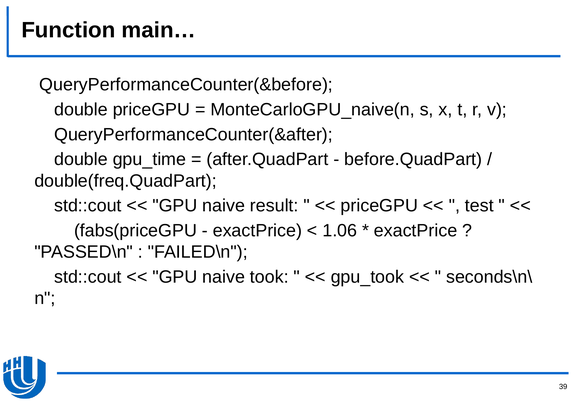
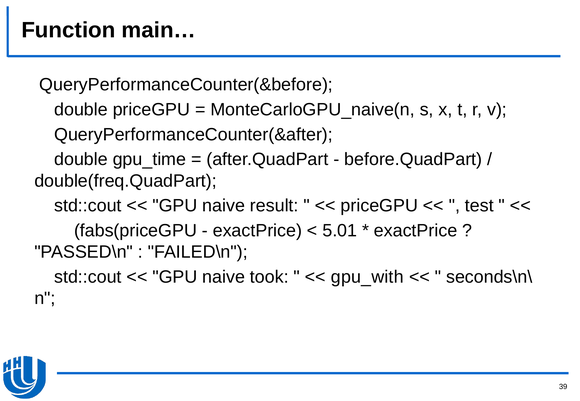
1.06: 1.06 -> 5.01 (340, 231)
gpu_took: gpu_took -> gpu_with (367, 278)
